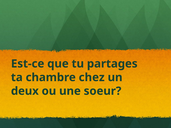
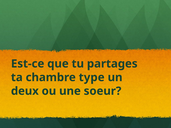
chez: chez -> type (92, 78)
